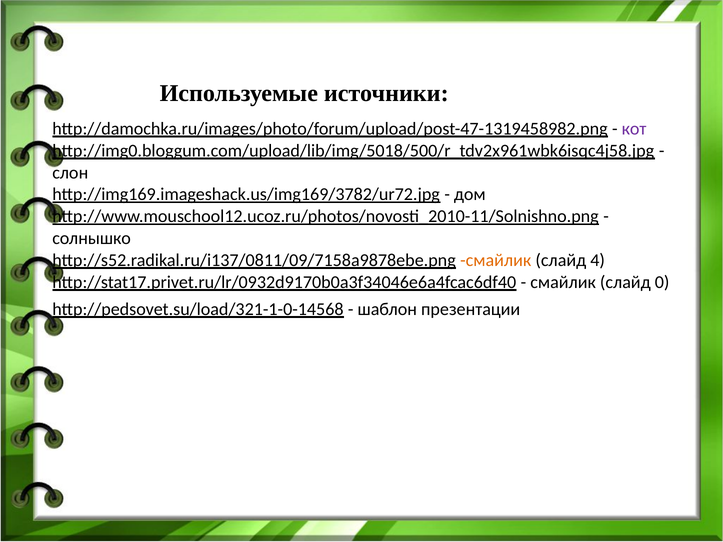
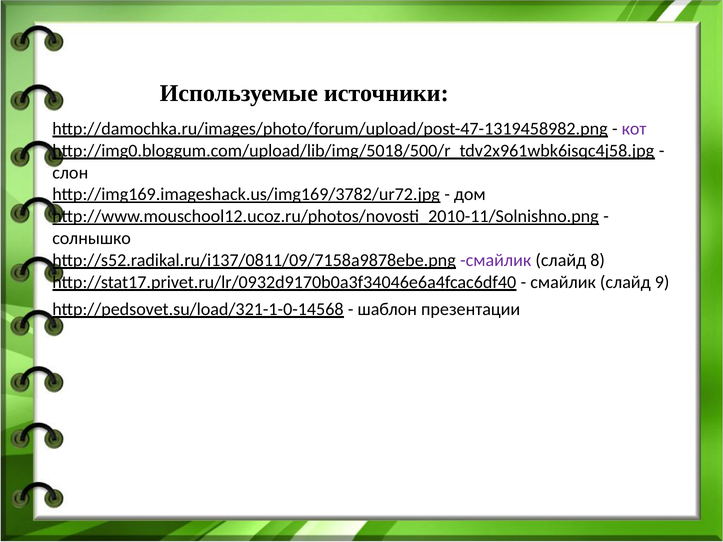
смайлик colour: orange -> purple (496, 260)
4: 4 -> 8 (598, 260)
0: 0 -> 9 (662, 282)
